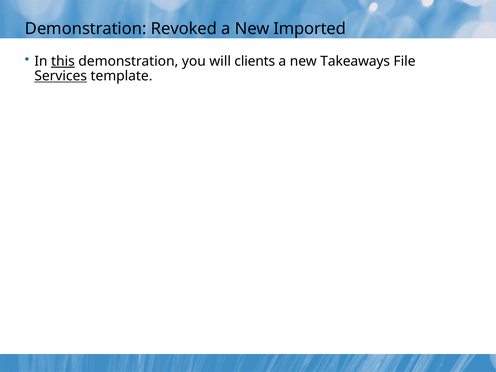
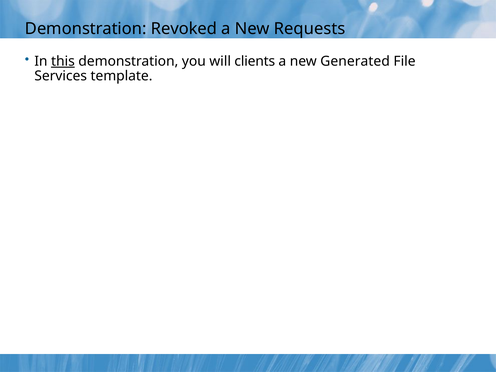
Imported: Imported -> Requests (310, 29)
Takeaways: Takeaways -> Generated (355, 61)
Services underline: present -> none (61, 76)
